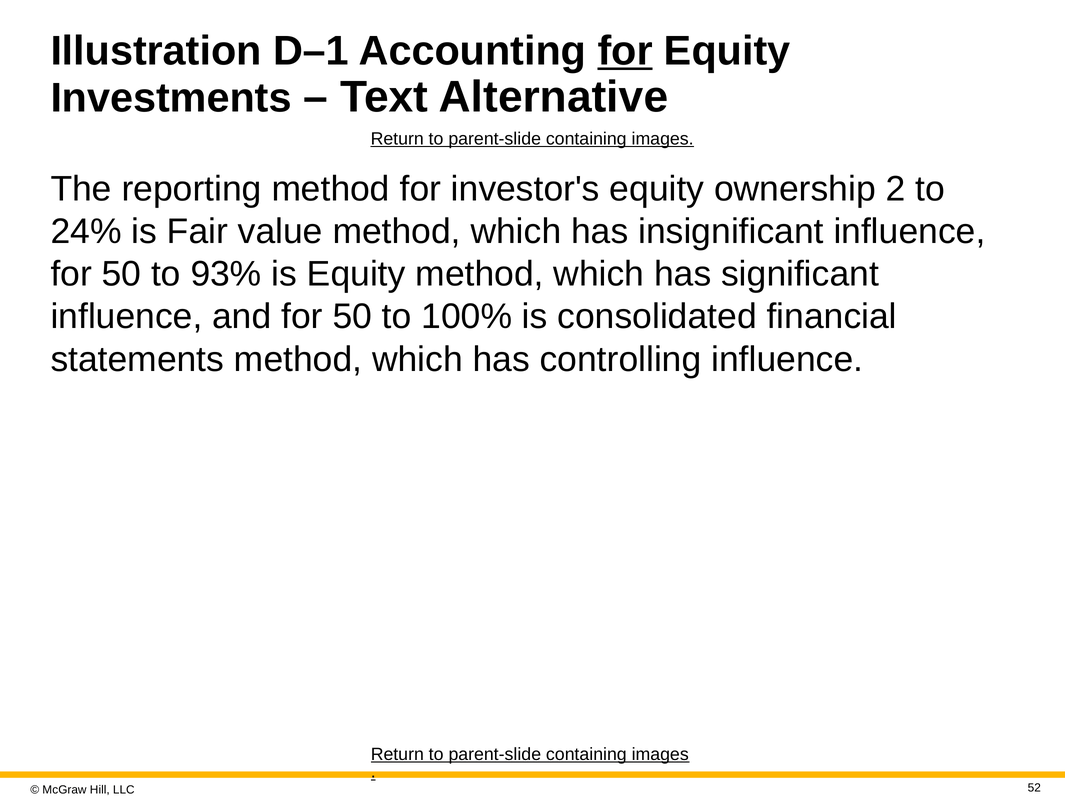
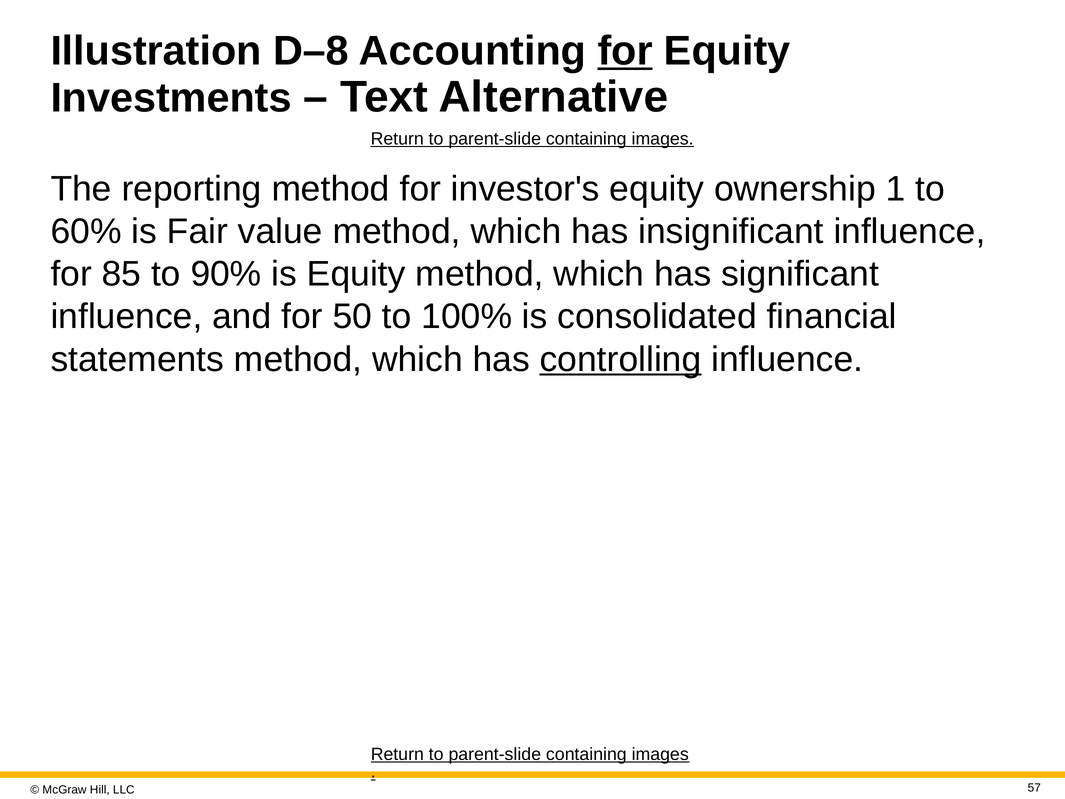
D–1: D–1 -> D–8 (311, 51)
2: 2 -> 1 (896, 189)
24%: 24% -> 60% (86, 231)
50: 50 -> 85 (121, 274)
93%: 93% -> 90% (226, 274)
controlling underline: none -> present (621, 359)
52: 52 -> 57 (1034, 787)
